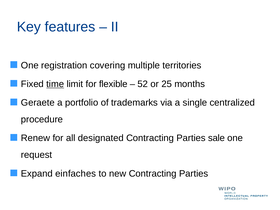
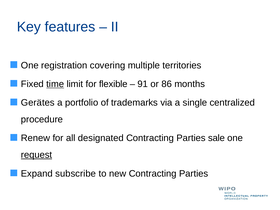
52: 52 -> 91 (143, 84)
25: 25 -> 86 (167, 84)
Geraete: Geraete -> Gerätes (38, 103)
request underline: none -> present (37, 155)
einfaches: einfaches -> subscribe (76, 174)
